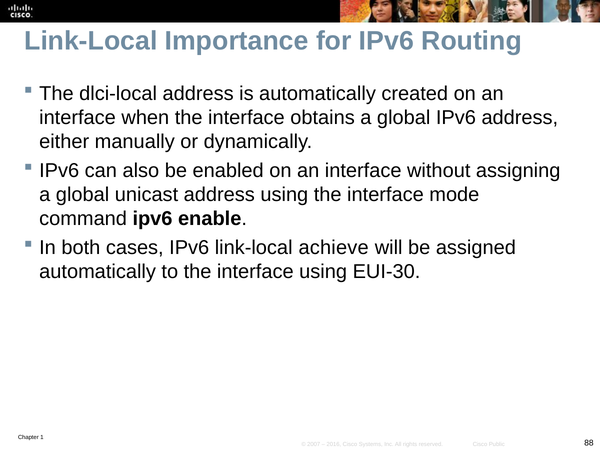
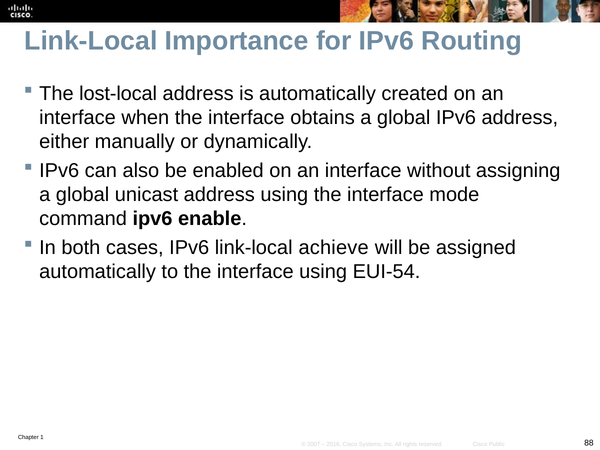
dlci-local: dlci-local -> lost-local (118, 94)
EUI-30: EUI-30 -> EUI-54 (386, 272)
